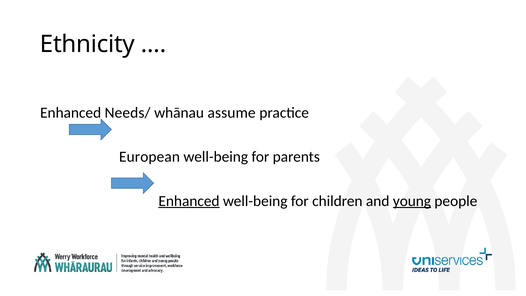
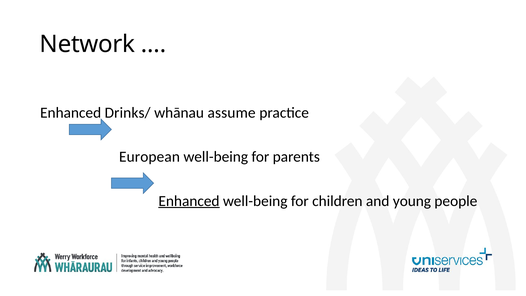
Ethnicity: Ethnicity -> Network (87, 44)
Needs/: Needs/ -> Drinks/ (128, 113)
young underline: present -> none (412, 201)
